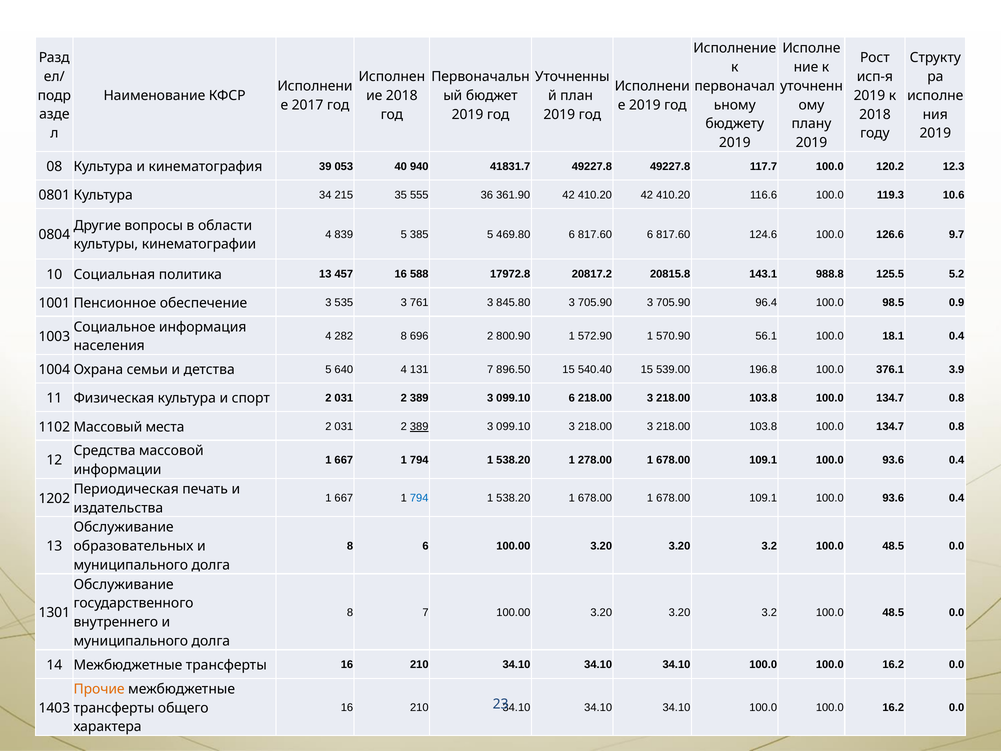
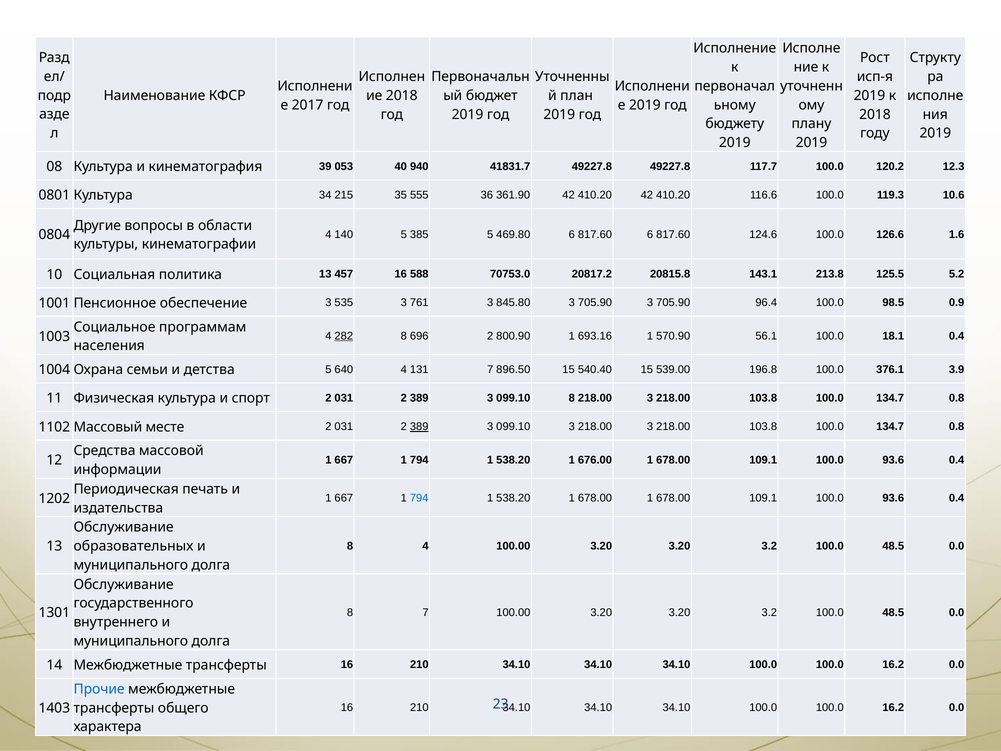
839: 839 -> 140 (344, 235)
9.7: 9.7 -> 1.6 (957, 235)
17972.8: 17972.8 -> 70753.0 (510, 274)
988.8: 988.8 -> 213.8 (830, 274)
информация: информация -> программам (203, 327)
282 underline: none -> present (344, 336)
572.90: 572.90 -> 693.16 (595, 336)
099.10 6: 6 -> 8 (572, 398)
места: места -> месте (165, 427)
278.00: 278.00 -> 676.00 (595, 460)
8 6: 6 -> 4 (425, 546)
Прочие colour: orange -> blue (99, 689)
